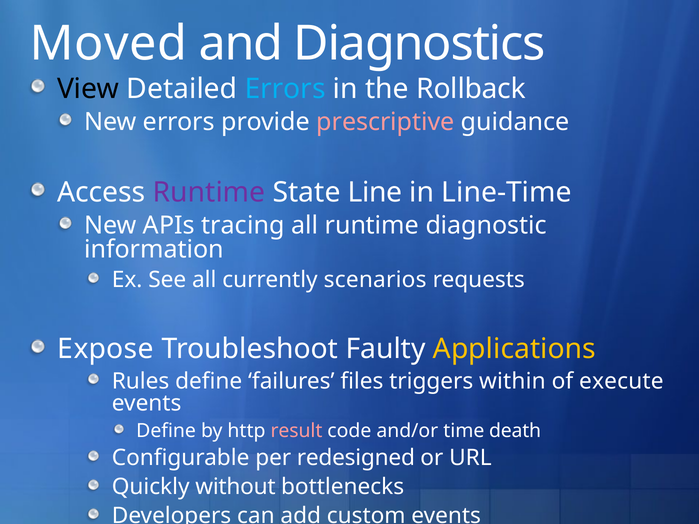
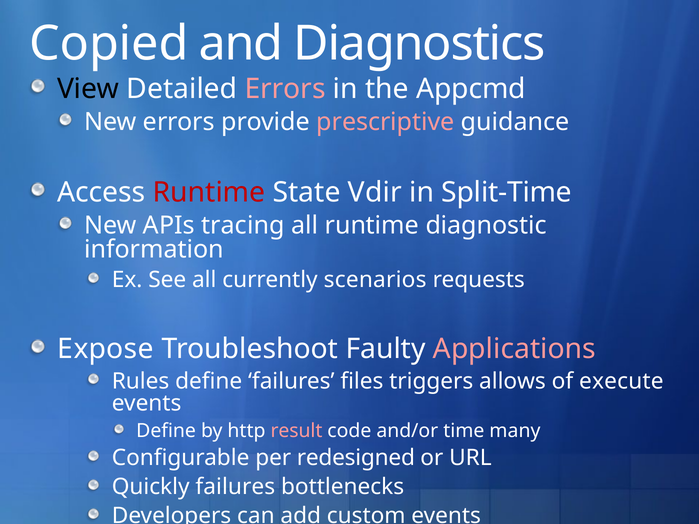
Moved: Moved -> Copied (109, 44)
Errors colour: light blue -> pink (285, 89)
Rollback: Rollback -> Appcmd (471, 89)
Runtime colour: purple -> red (209, 192)
Line: Line -> Vdir (375, 192)
Line-Time: Line-Time -> Split-Time (507, 192)
Applications colour: yellow -> pink (514, 349)
within: within -> allows (512, 381)
death: death -> many (515, 431)
Quickly without: without -> failures (235, 487)
